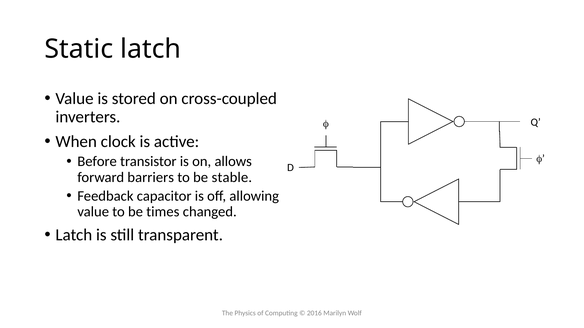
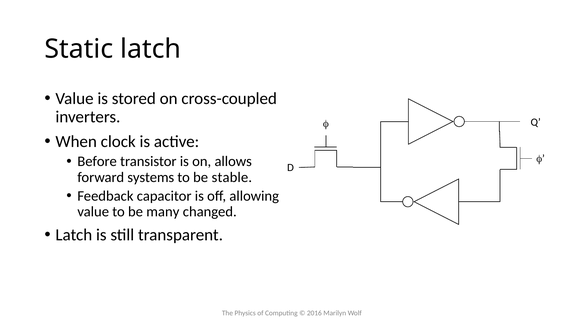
barriers: barriers -> systems (151, 178)
times: times -> many (163, 212)
